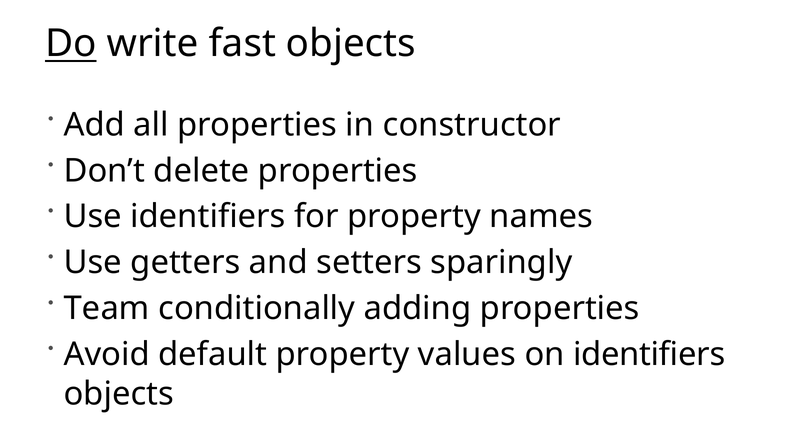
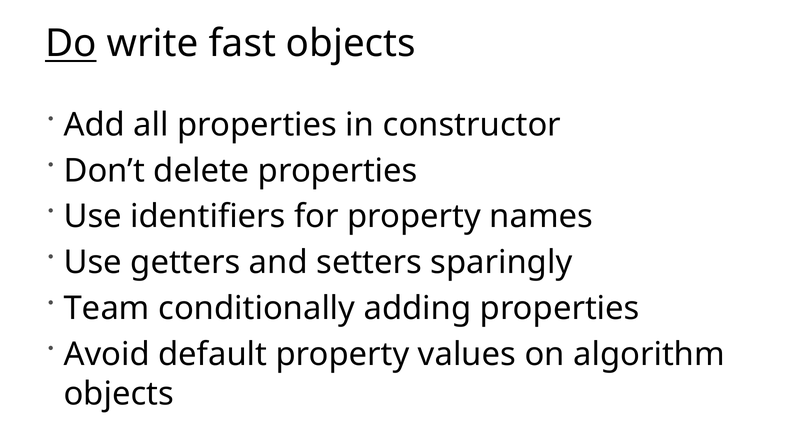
on identifiers: identifiers -> algorithm (649, 355)
